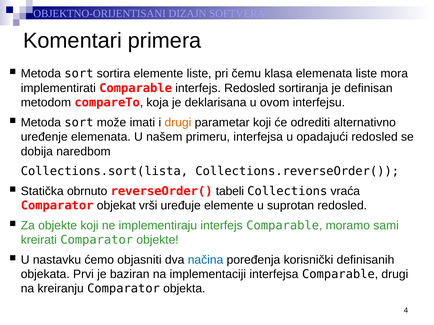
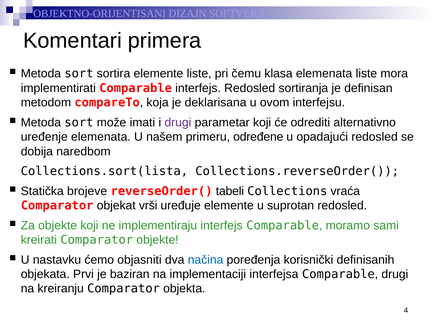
drugi colour: orange -> purple (178, 123)
primeru interfejsa: interfejsa -> određene (258, 137)
obrnuto: obrnuto -> brojeve (87, 191)
